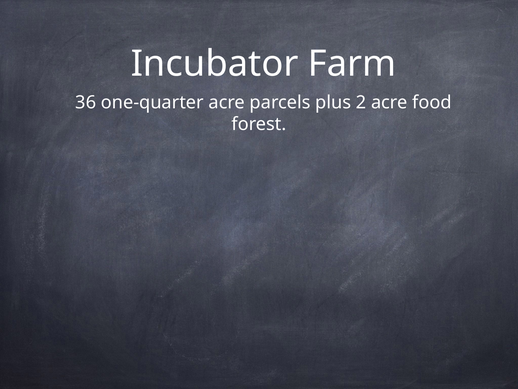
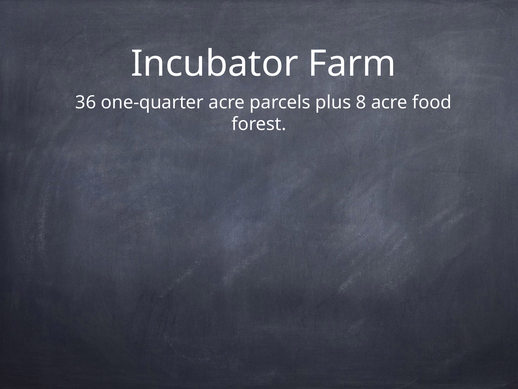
2: 2 -> 8 (361, 102)
